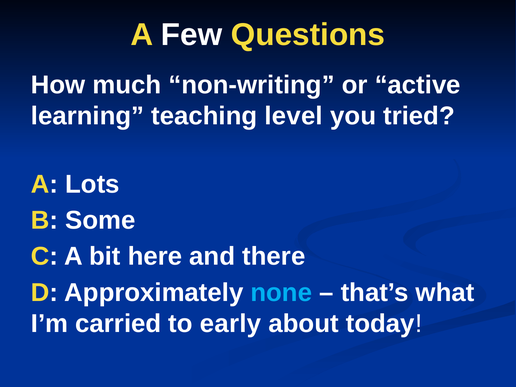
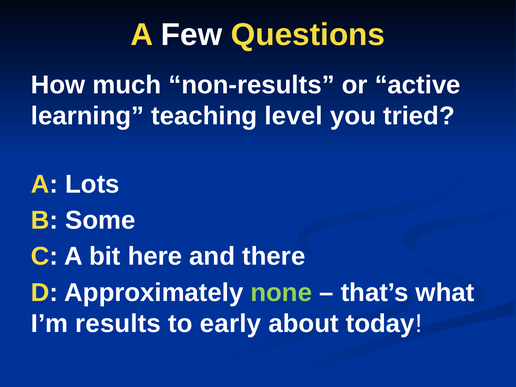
non-writing: non-writing -> non-results (252, 85)
none colour: light blue -> light green (281, 293)
carried: carried -> results (118, 324)
